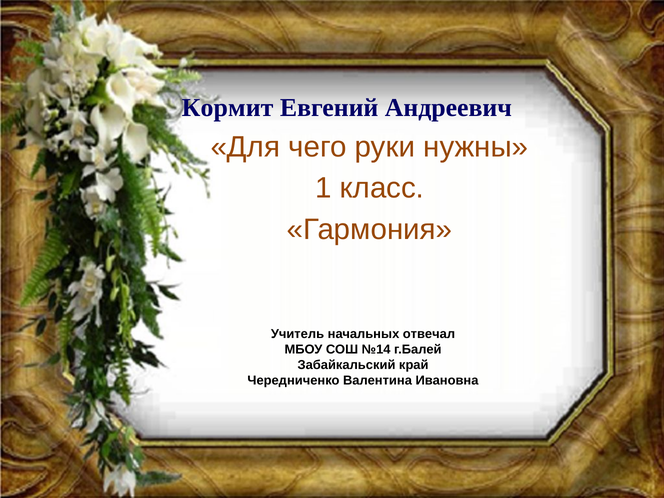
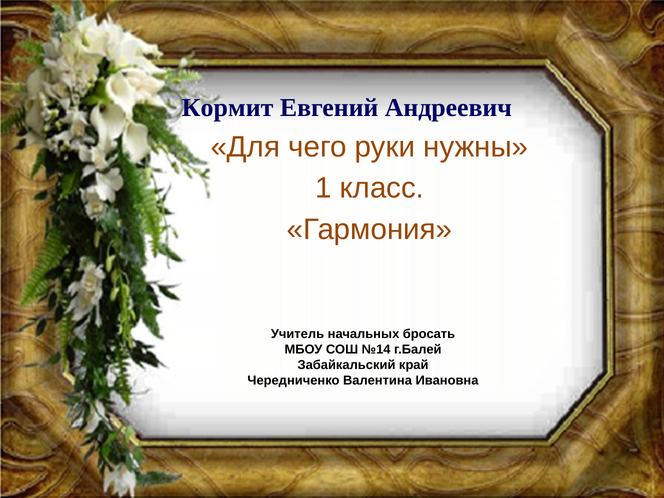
отвечал: отвечал -> бросать (429, 334)
